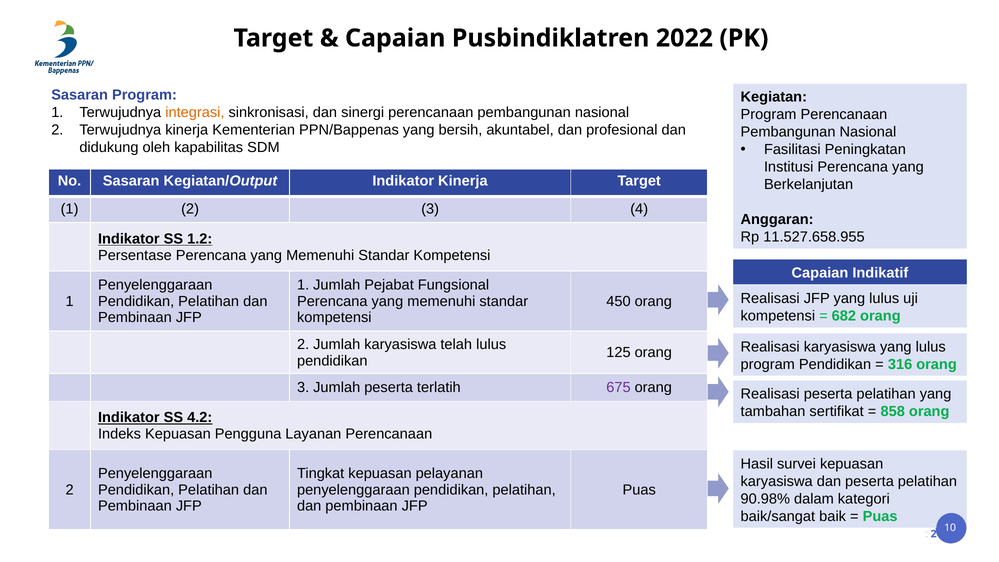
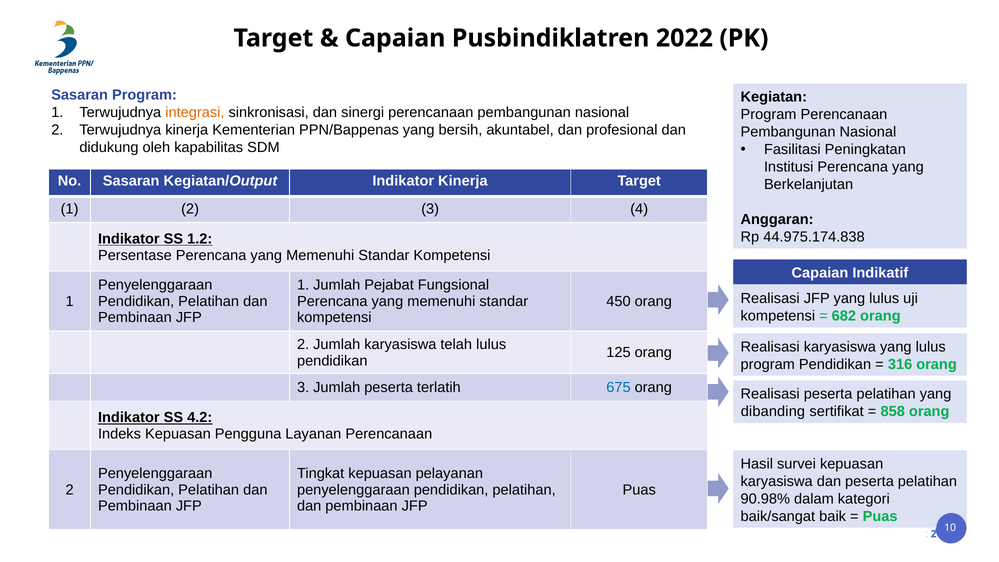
11.527.658.955: 11.527.658.955 -> 44.975.174.838 (814, 237)
675 colour: purple -> blue (618, 388)
tambahan: tambahan -> dibanding (773, 411)
